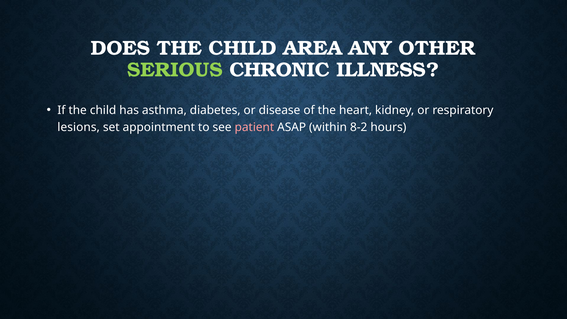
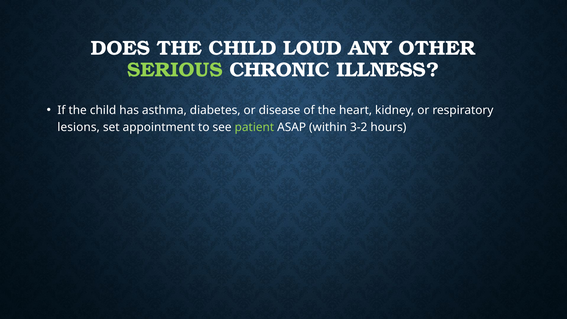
AREA: AREA -> LOUD (313, 48)
patient colour: pink -> light green (254, 127)
8-2: 8-2 -> 3-2 (359, 127)
